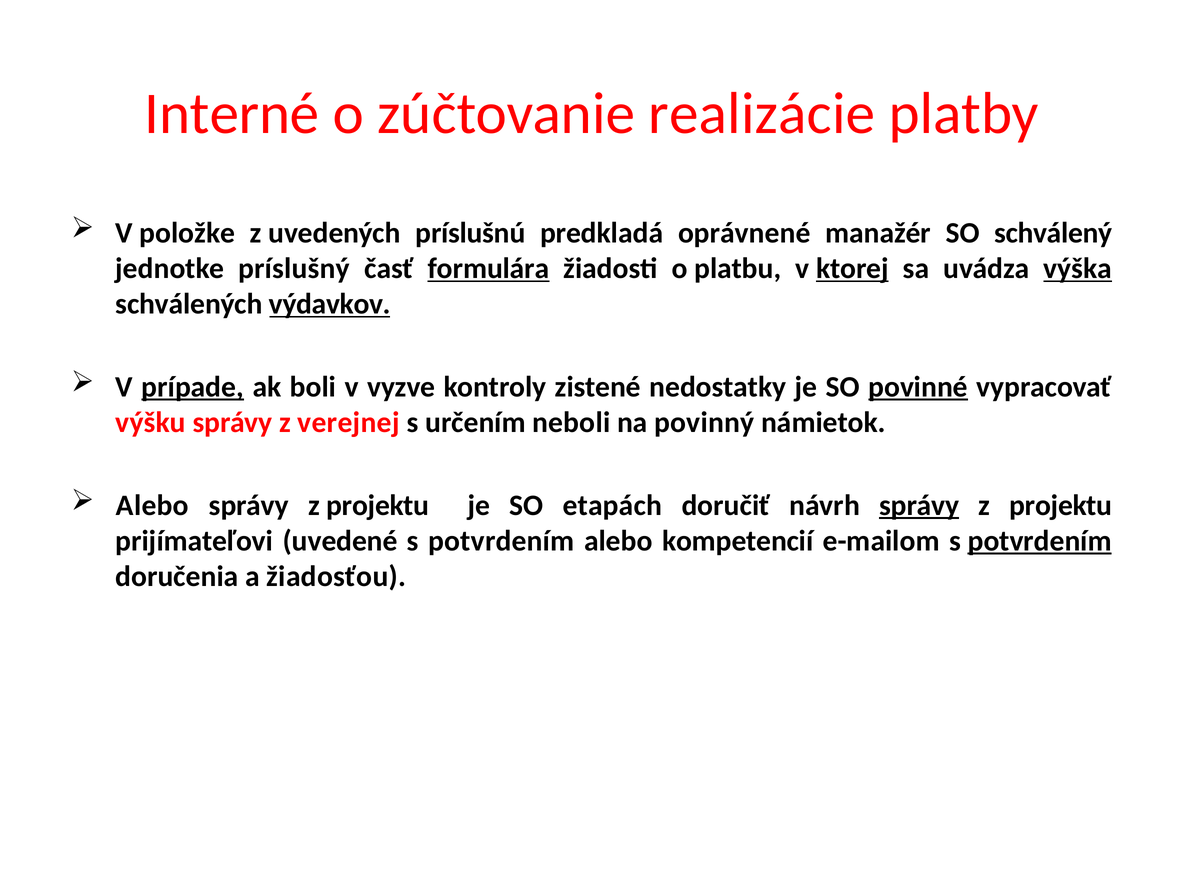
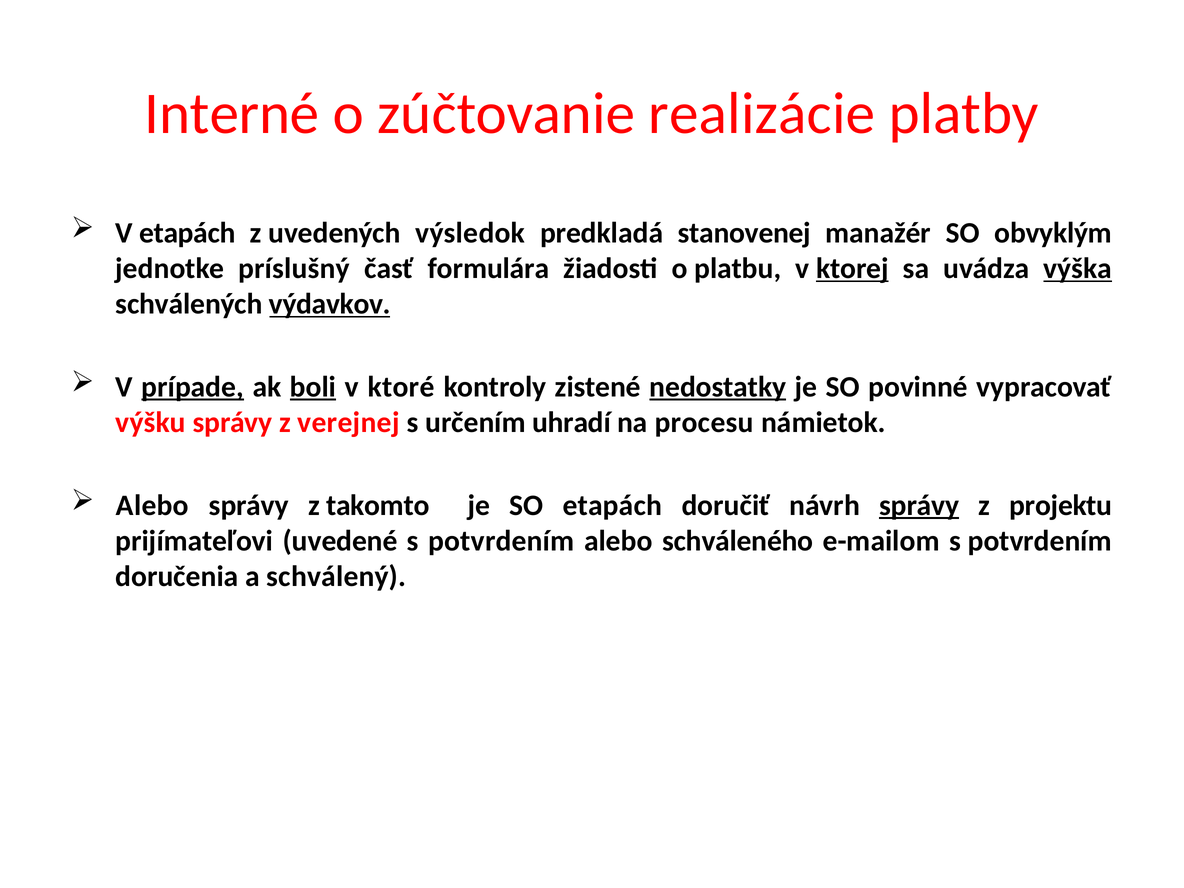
V položke: položke -> etapách (187, 233)
príslušnú: príslušnú -> výsledok (470, 233)
oprávnené: oprávnené -> stanovenej (744, 233)
schválený: schválený -> obvyklým (1053, 233)
formulára underline: present -> none (489, 268)
boli underline: none -> present (313, 387)
vyzve: vyzve -> ktoré (401, 387)
nedostatky underline: none -> present (718, 387)
povinné underline: present -> none (918, 387)
neboli: neboli -> uhradí (572, 422)
povinný: povinný -> procesu (704, 422)
projektu: projektu -> takomto (378, 505)
kompetencií: kompetencií -> schváleného (738, 541)
potvrdením underline: present -> none (1040, 541)
žiadosťou: žiadosťou -> schválený (336, 576)
